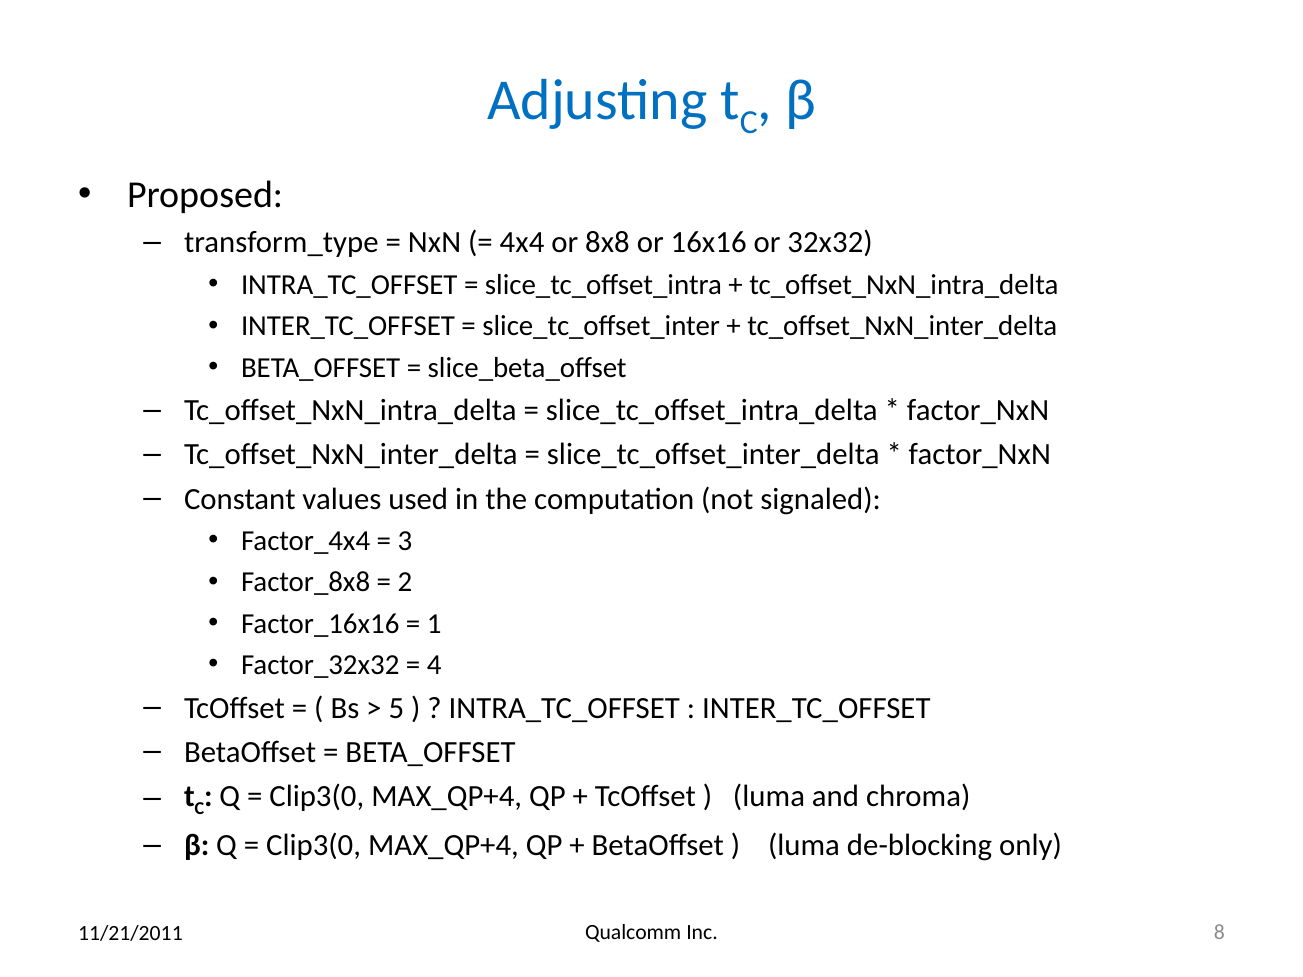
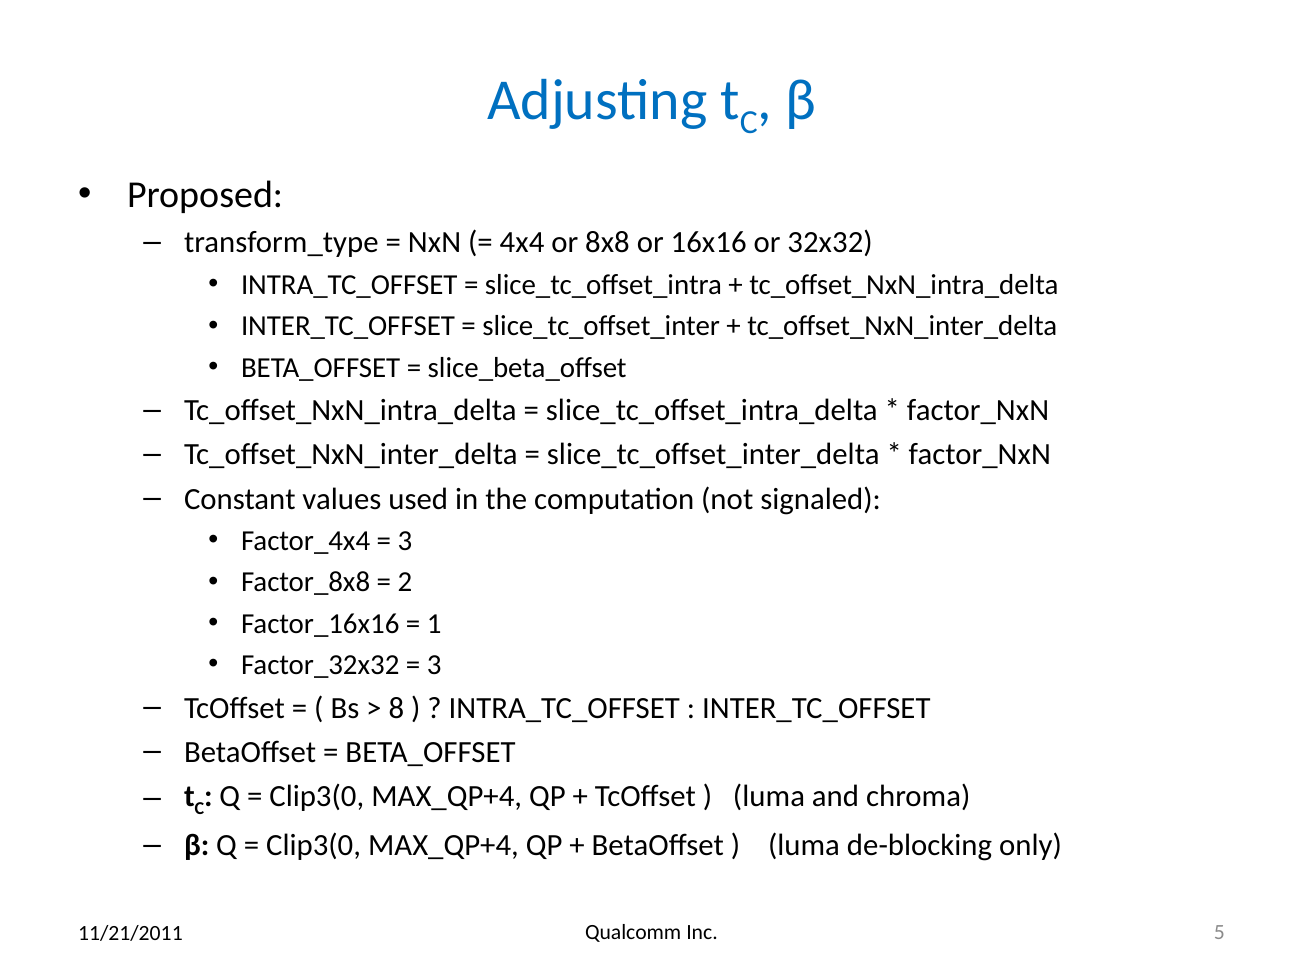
4: 4 -> 3 (434, 665)
5: 5 -> 8 (396, 708)
8: 8 -> 5 (1219, 933)
